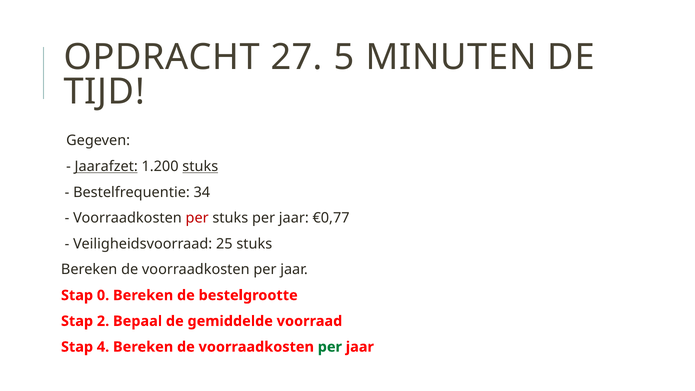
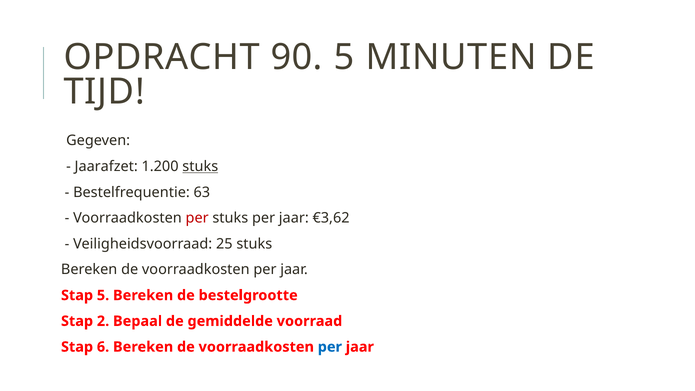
27: 27 -> 90 (297, 57)
Jaarafzet underline: present -> none (106, 166)
34: 34 -> 63 (202, 192)
€0,77: €0,77 -> €3,62 (331, 218)
Stap 0: 0 -> 5 (103, 295)
4: 4 -> 6 (103, 347)
per colour: green -> blue (330, 347)
